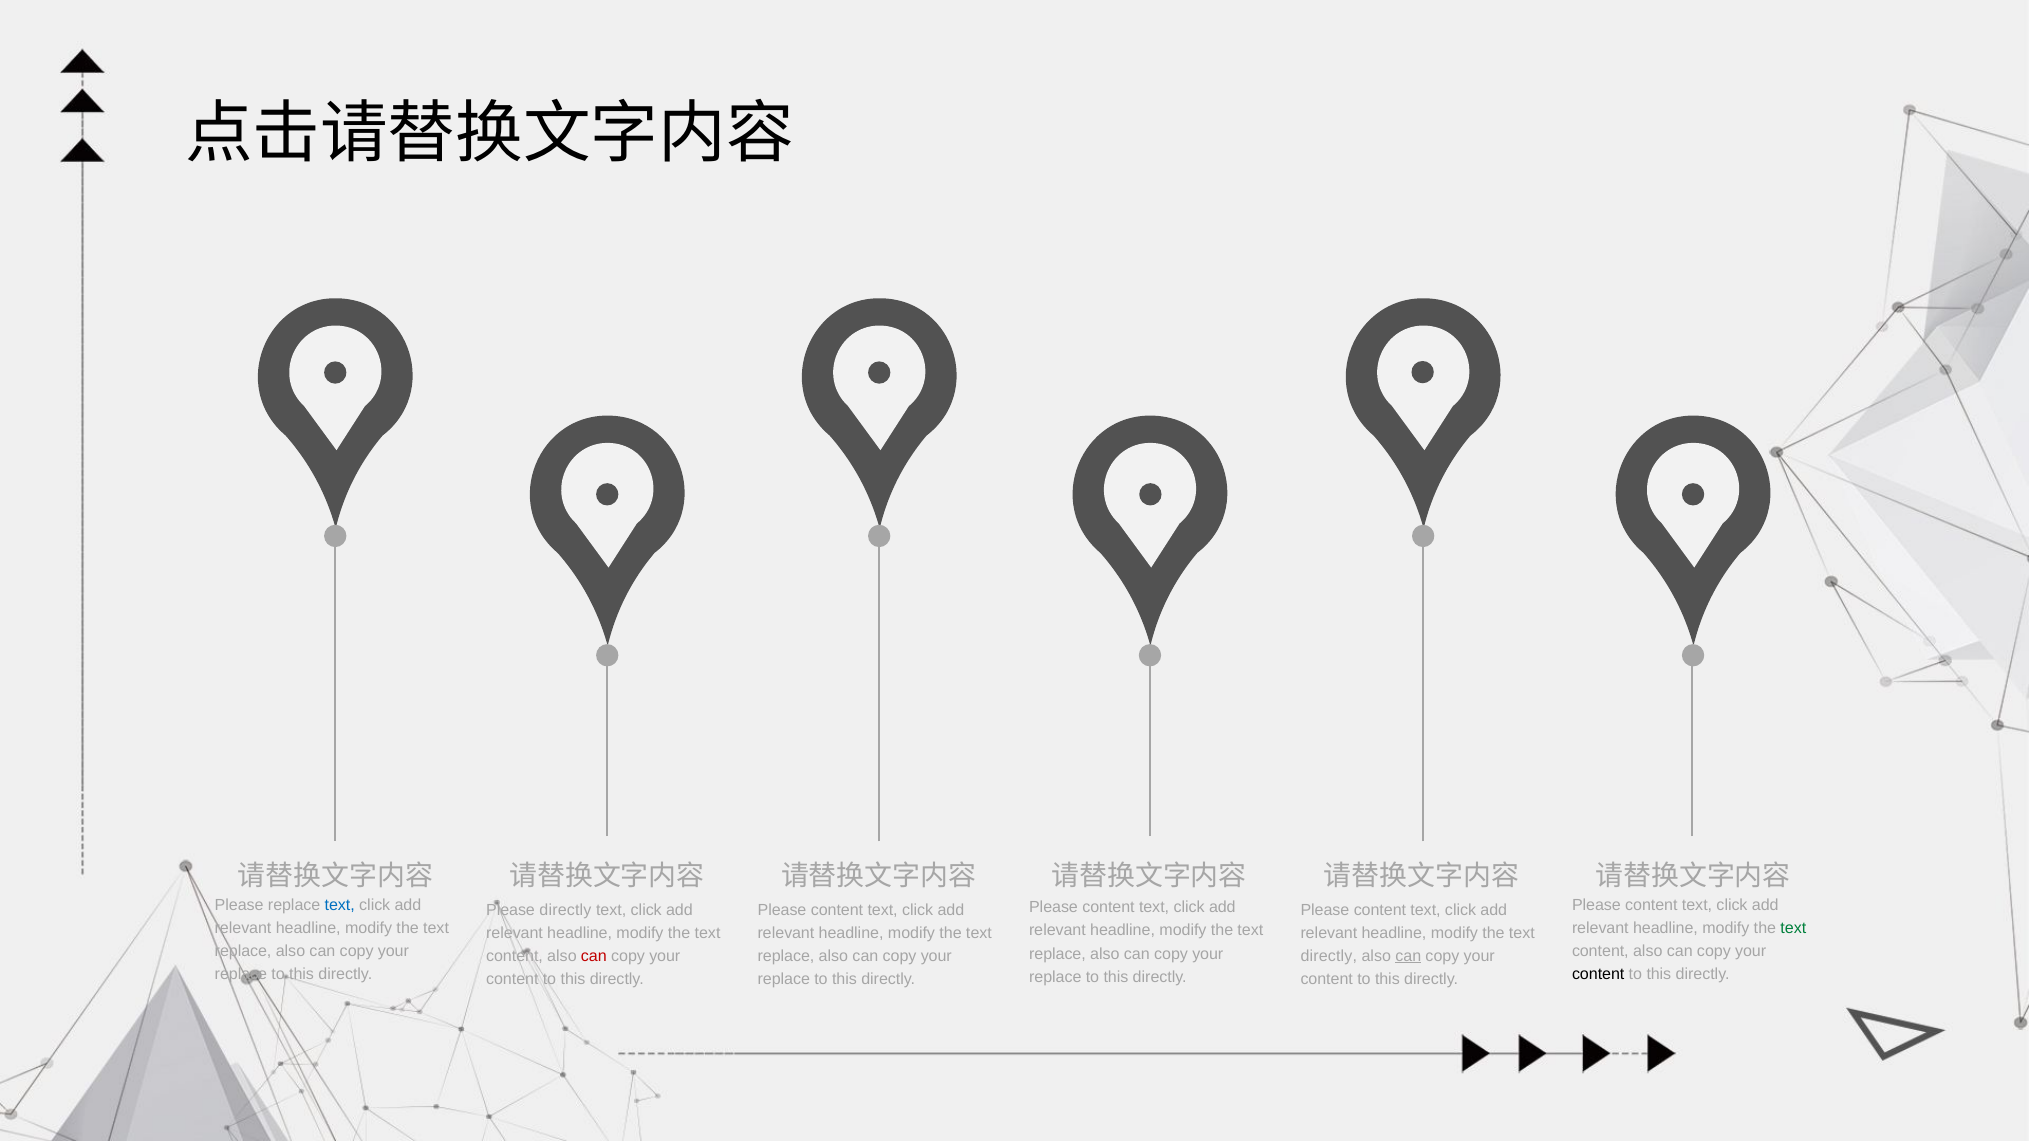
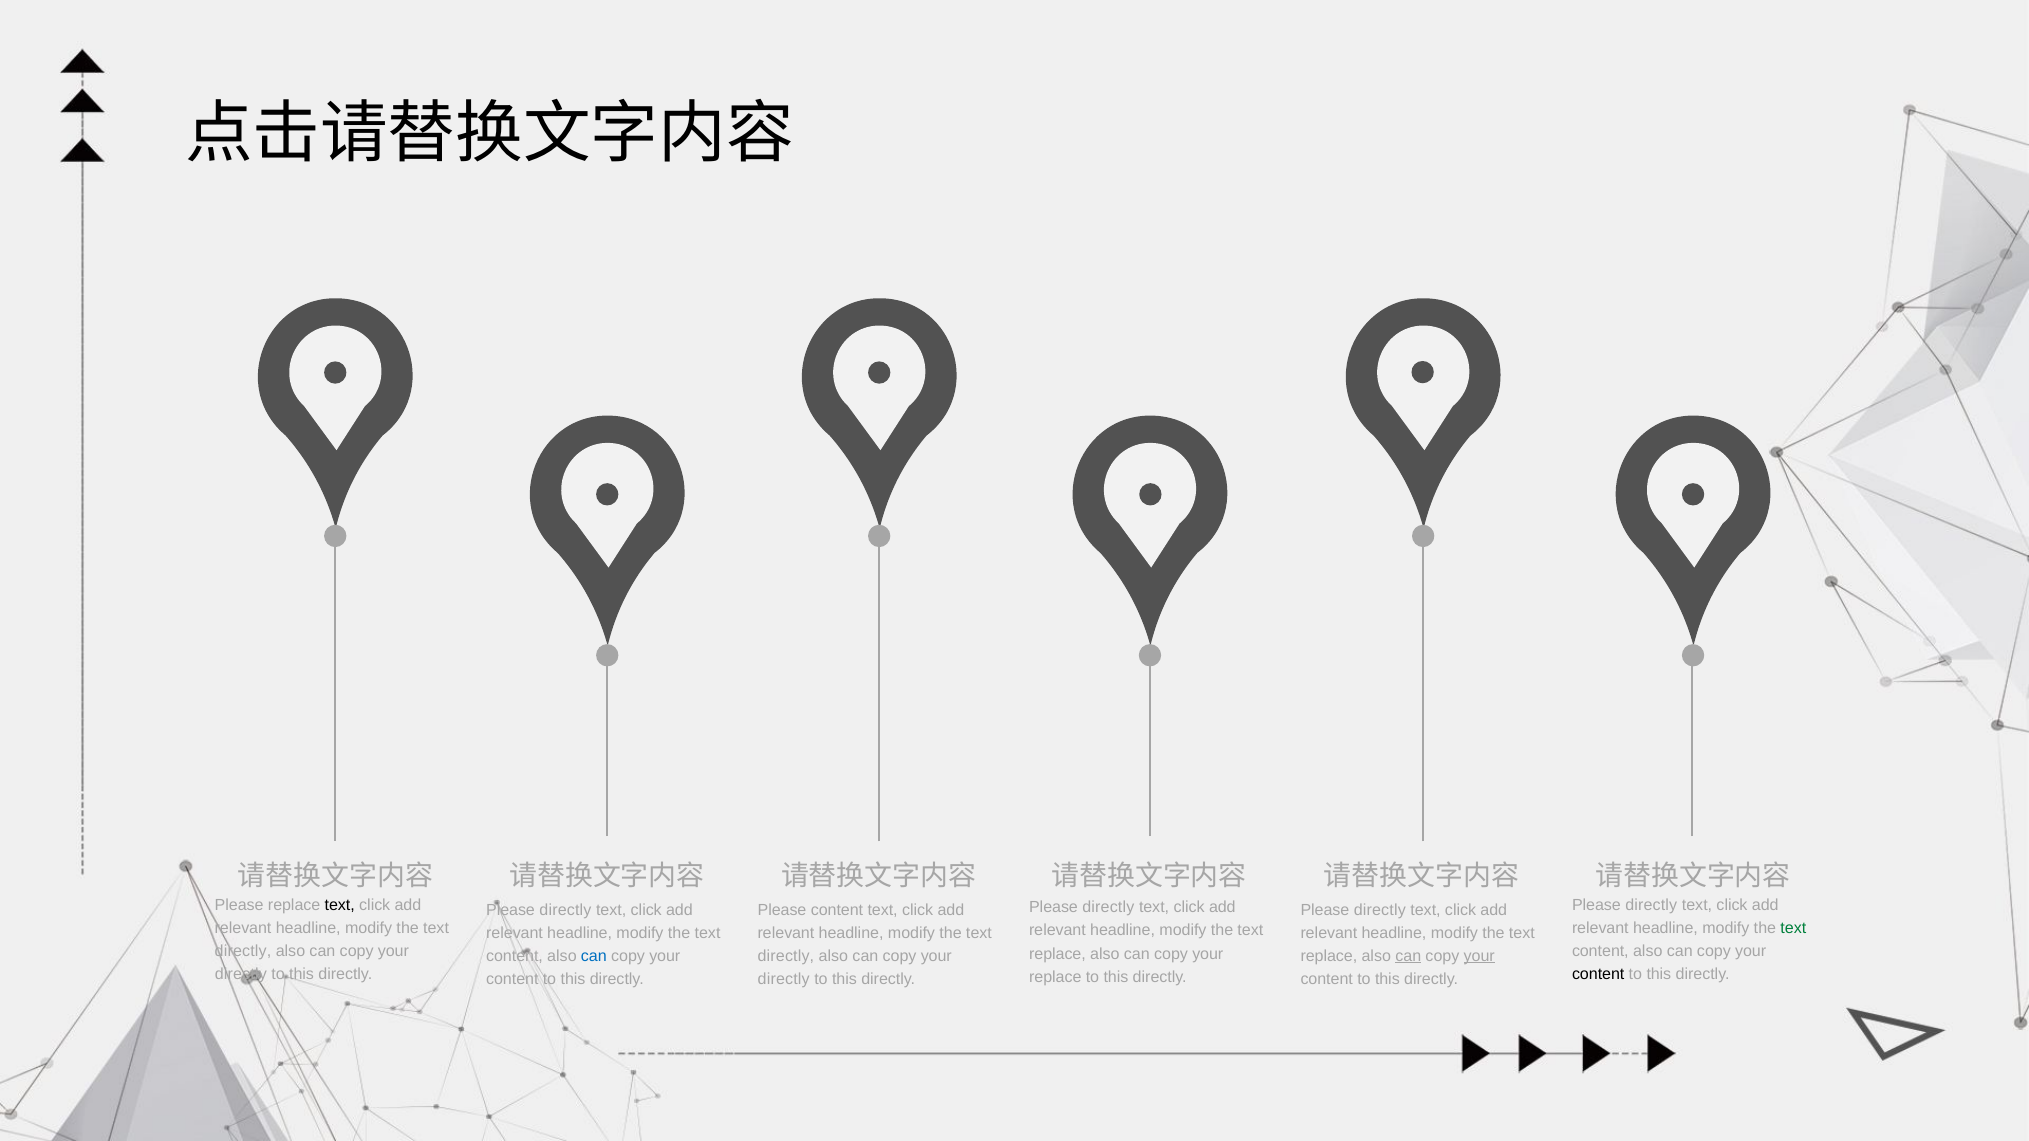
text colour: blue -> black (340, 905)
content: content -> directly (1651, 905)
content: content -> directly (1108, 908)
content: content -> directly (1380, 910)
replace: replace -> directly (243, 952)
can colour: red -> blue (594, 956)
replace: replace -> directly (786, 956)
directly: directly -> replace (1329, 956)
your underline: none -> present (1479, 956)
replace: replace -> directly (241, 975)
replace: replace -> directly (784, 979)
